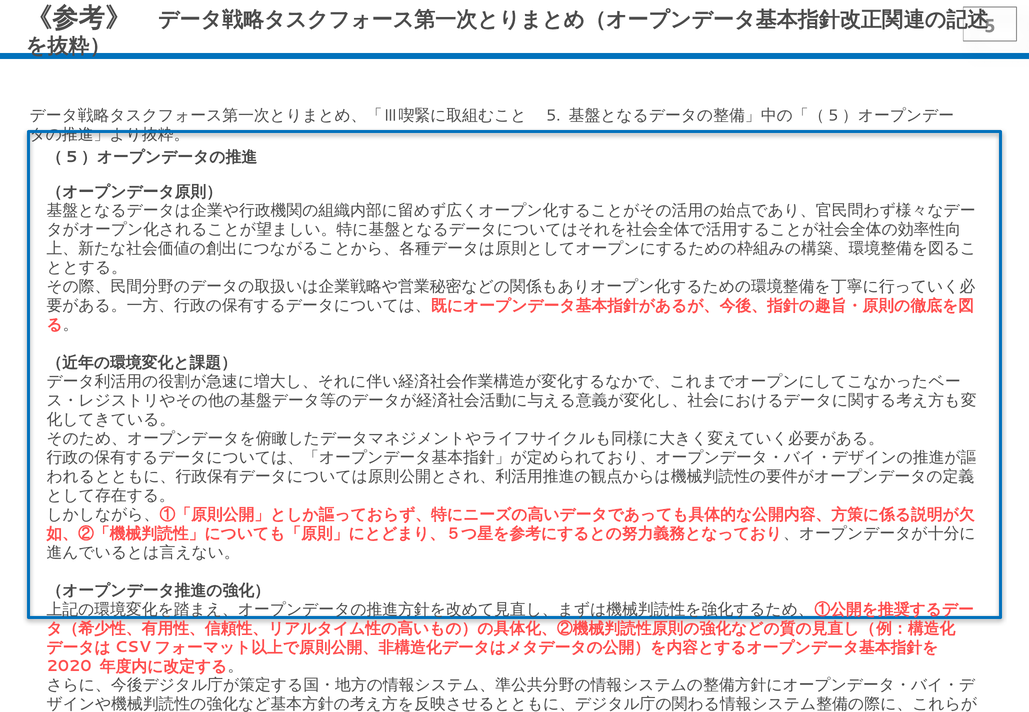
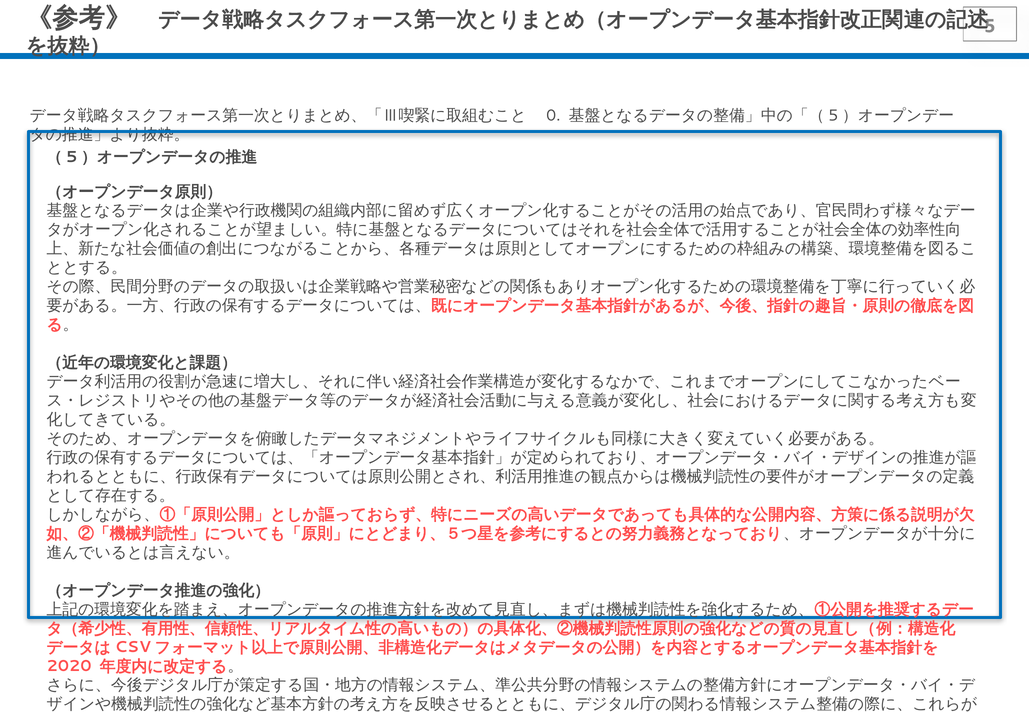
5: 5 -> 0 (553, 116)
